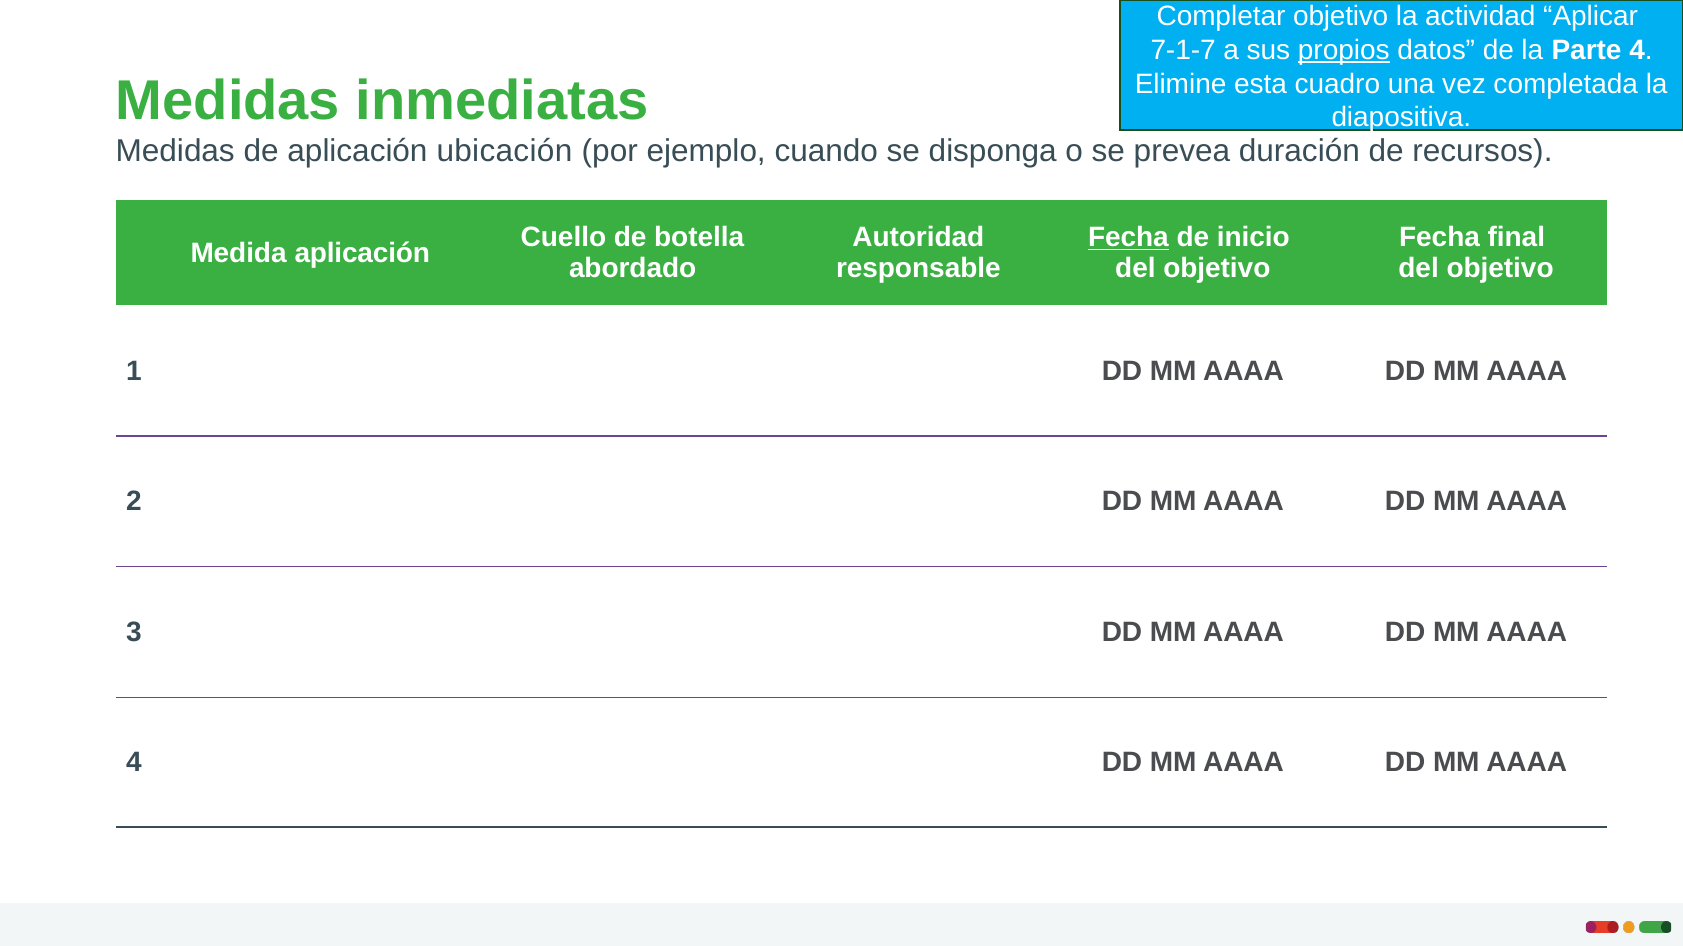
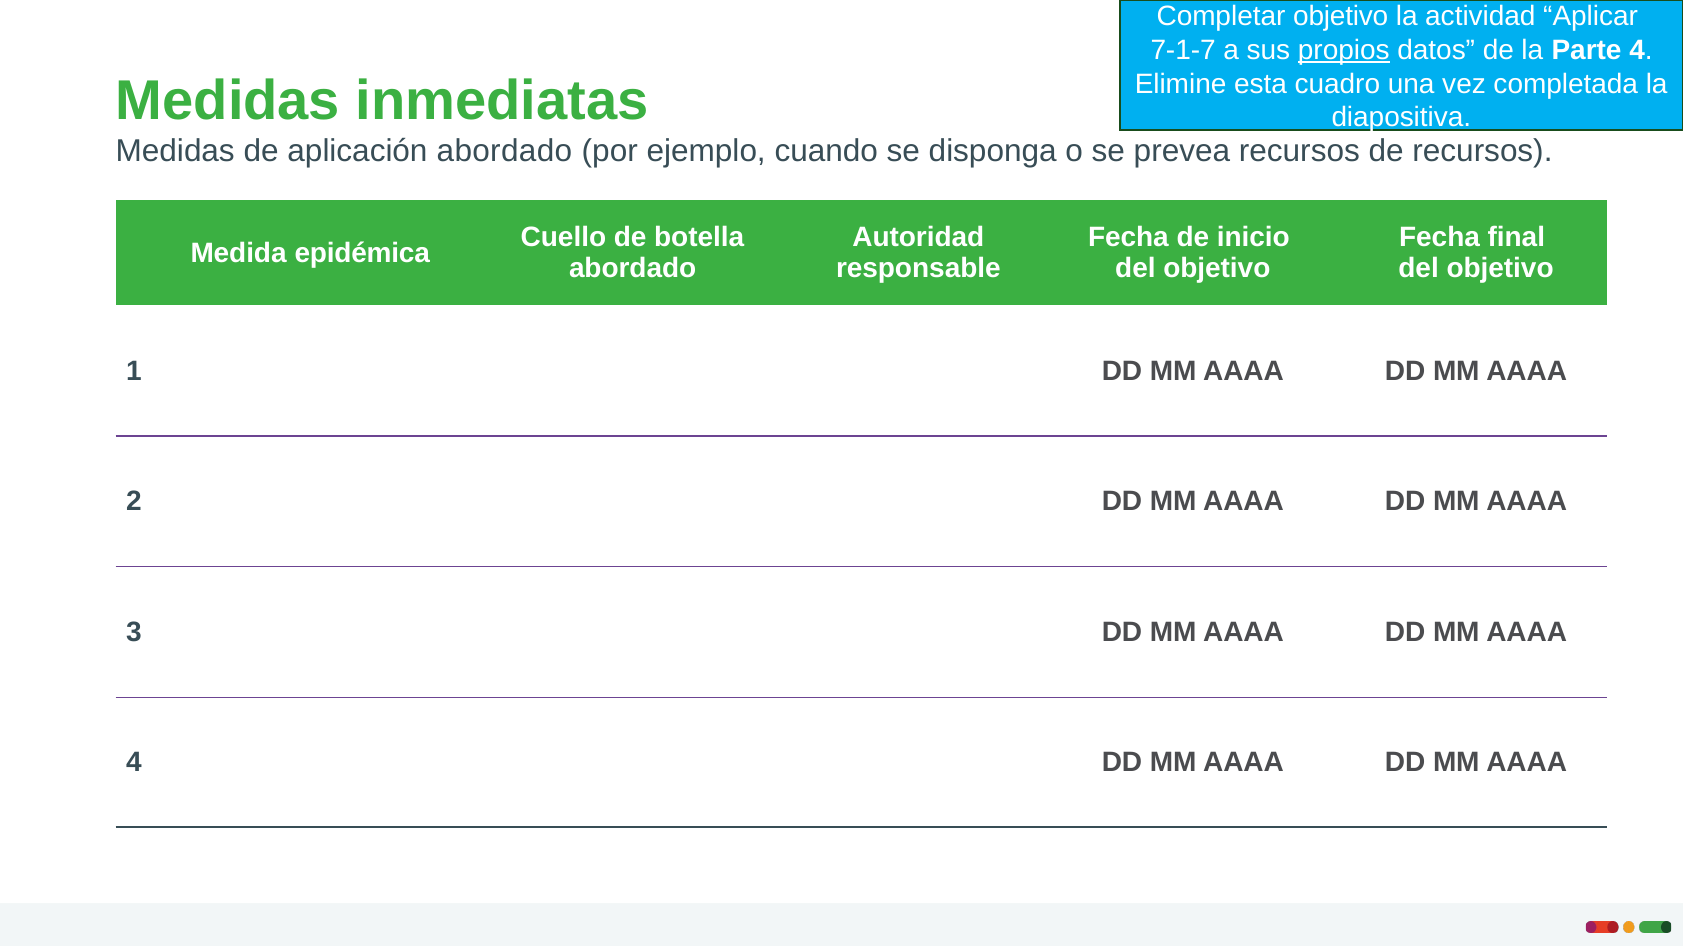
aplicación ubicación: ubicación -> abordado (504, 152)
prevea duración: duración -> recursos (1299, 152)
Fecha underline: present -> none (1128, 238)
Medida aplicación: aplicación -> epidémica (362, 253)
